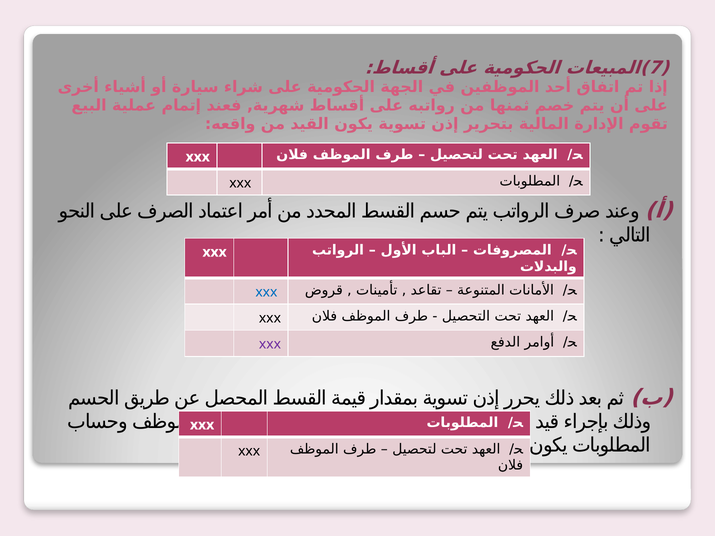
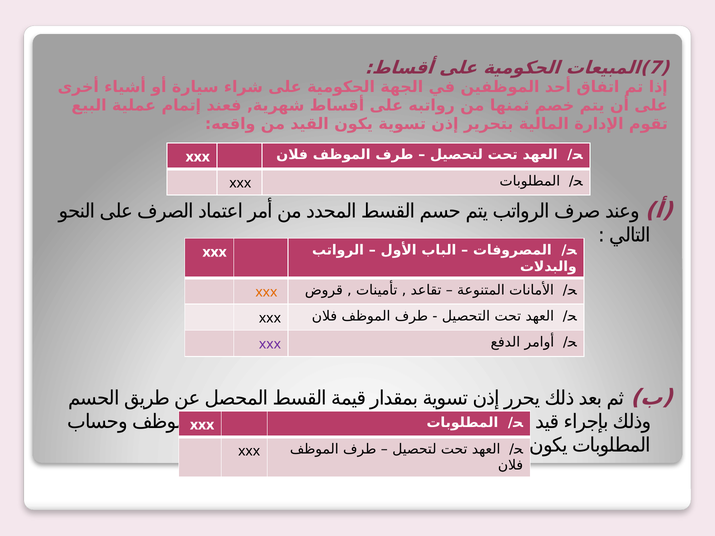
xxx colour: blue -> orange (266, 292)
